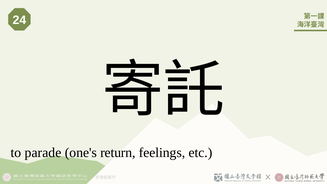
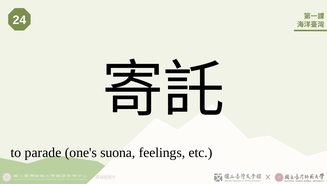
return: return -> suona (118, 153)
